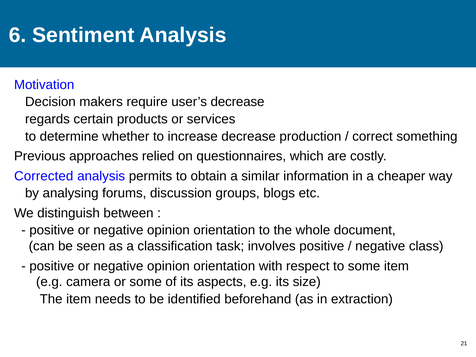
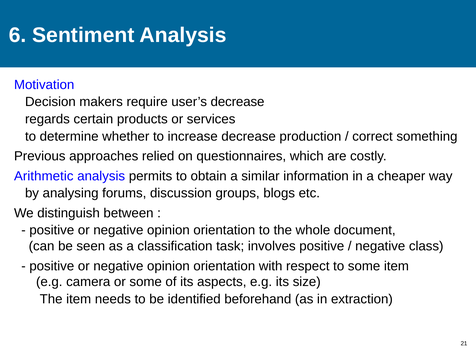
Corrected: Corrected -> Arithmetic (44, 176)
